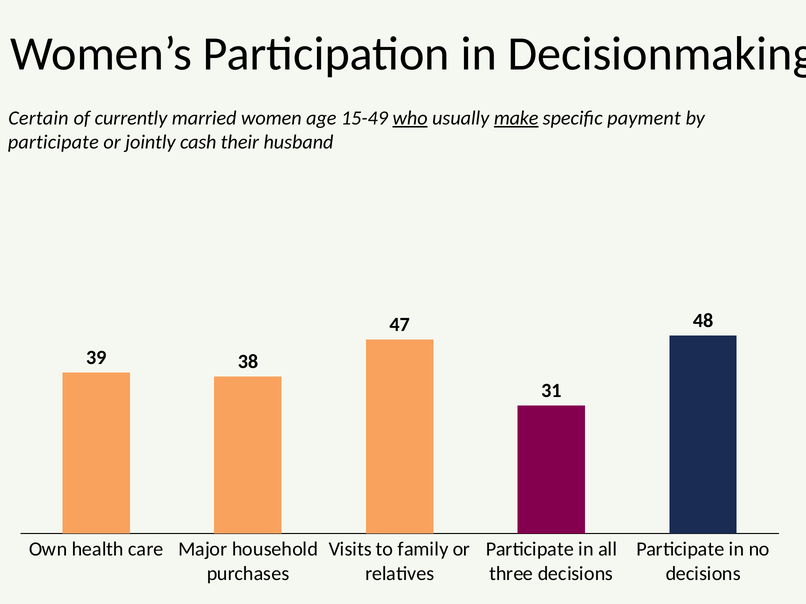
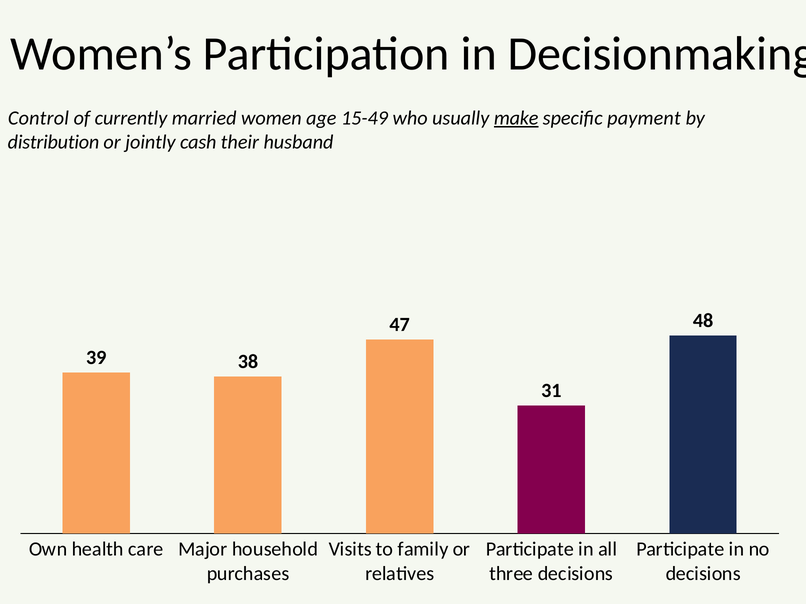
Certain: Certain -> Control (38, 118)
who underline: present -> none (410, 118)
participate: participate -> distribution (54, 142)
